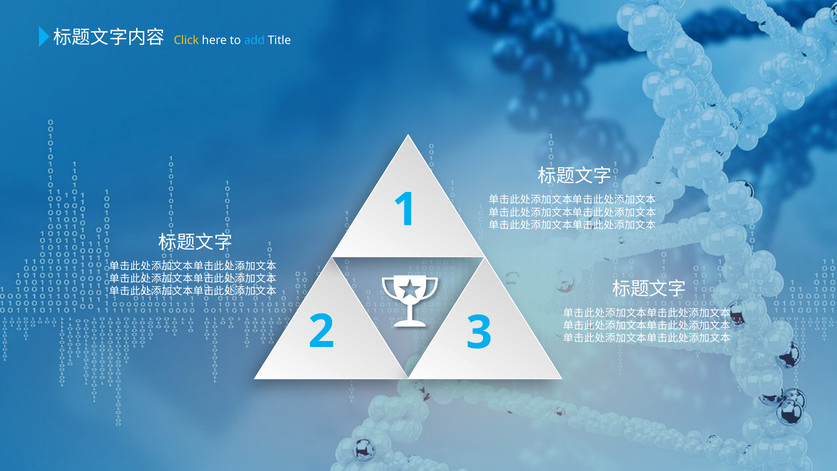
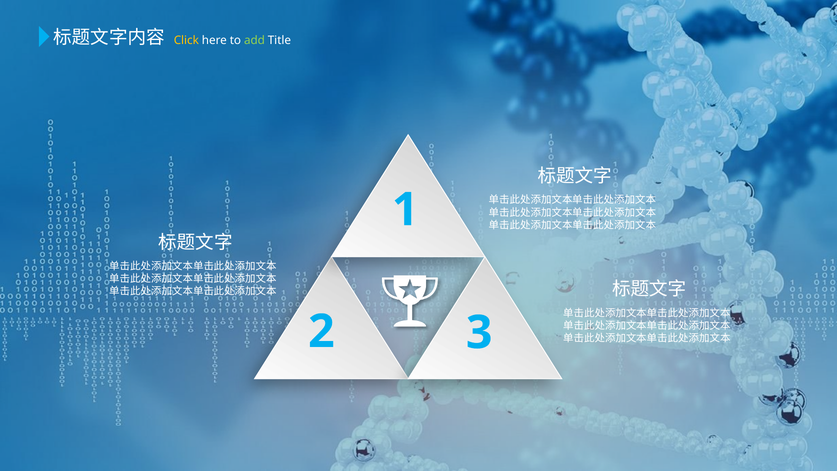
add colour: light blue -> light green (254, 40)
